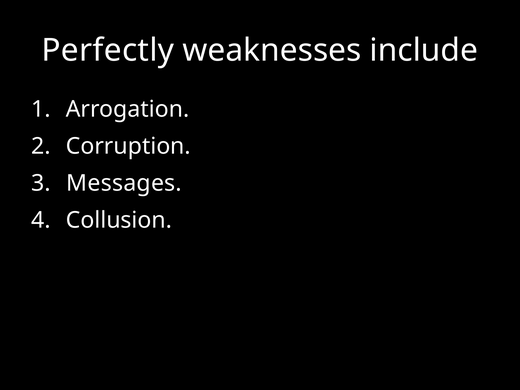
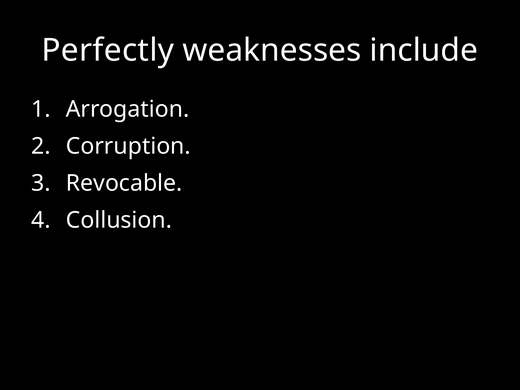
Messages: Messages -> Revocable (124, 183)
